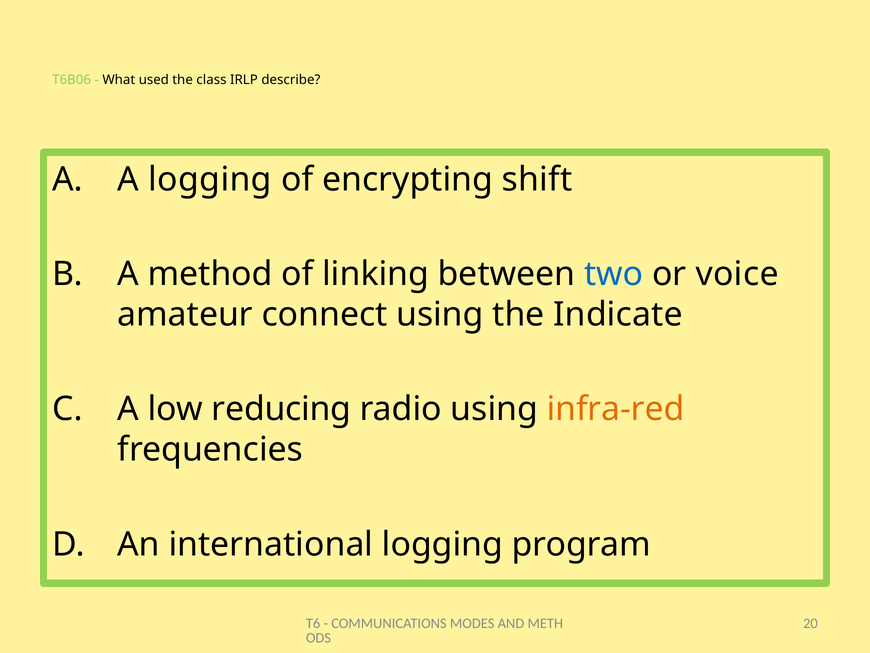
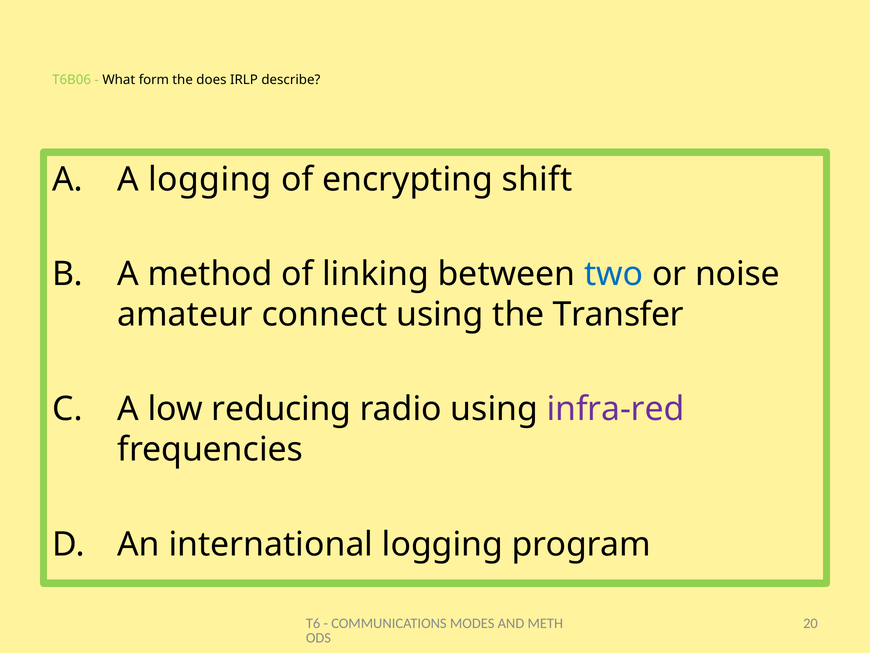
used: used -> form (154, 80)
class: class -> does (211, 80)
voice: voice -> noise (737, 274)
Indicate: Indicate -> Transfer (618, 314)
infra-red colour: orange -> purple (616, 409)
